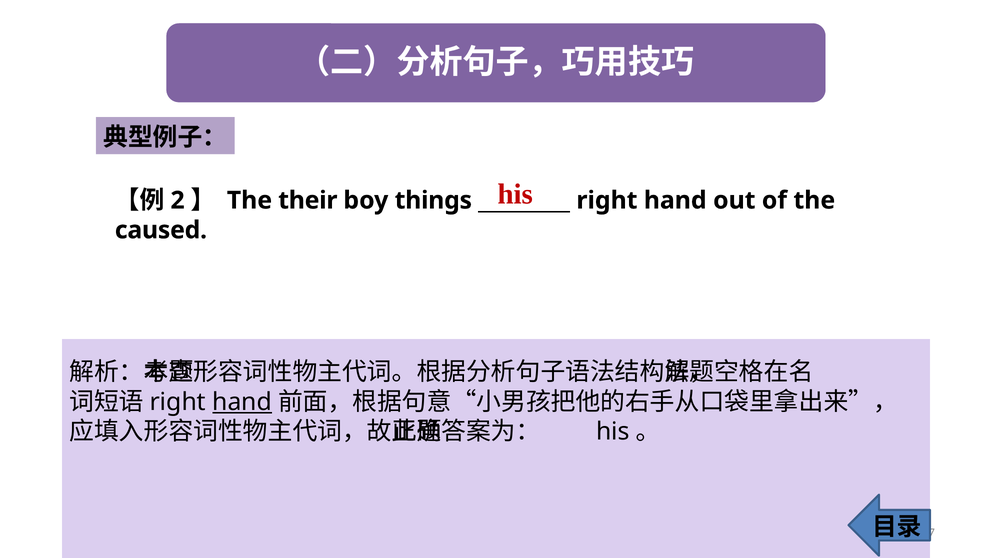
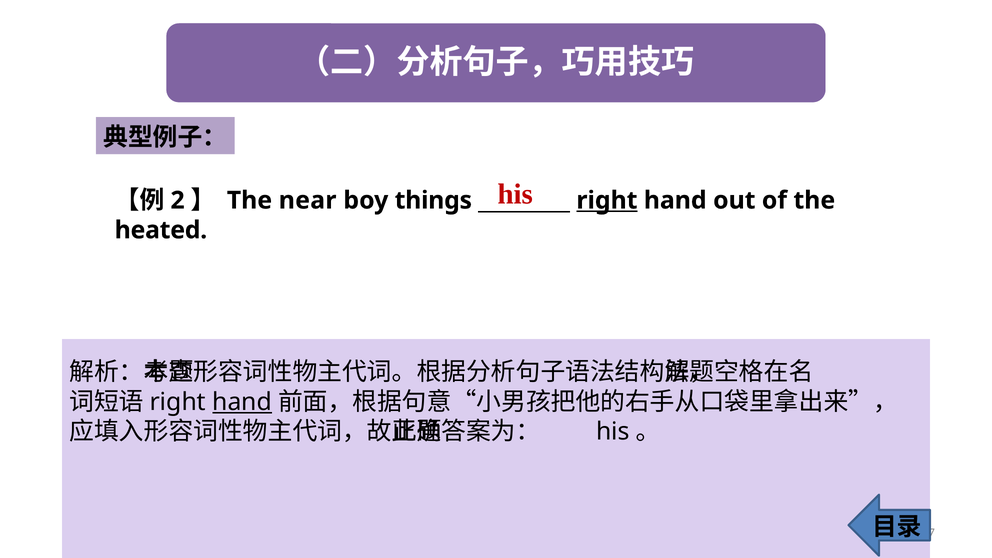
their: their -> near (308, 200)
right underline: none -> present (607, 200)
caused: caused -> heated (161, 230)
